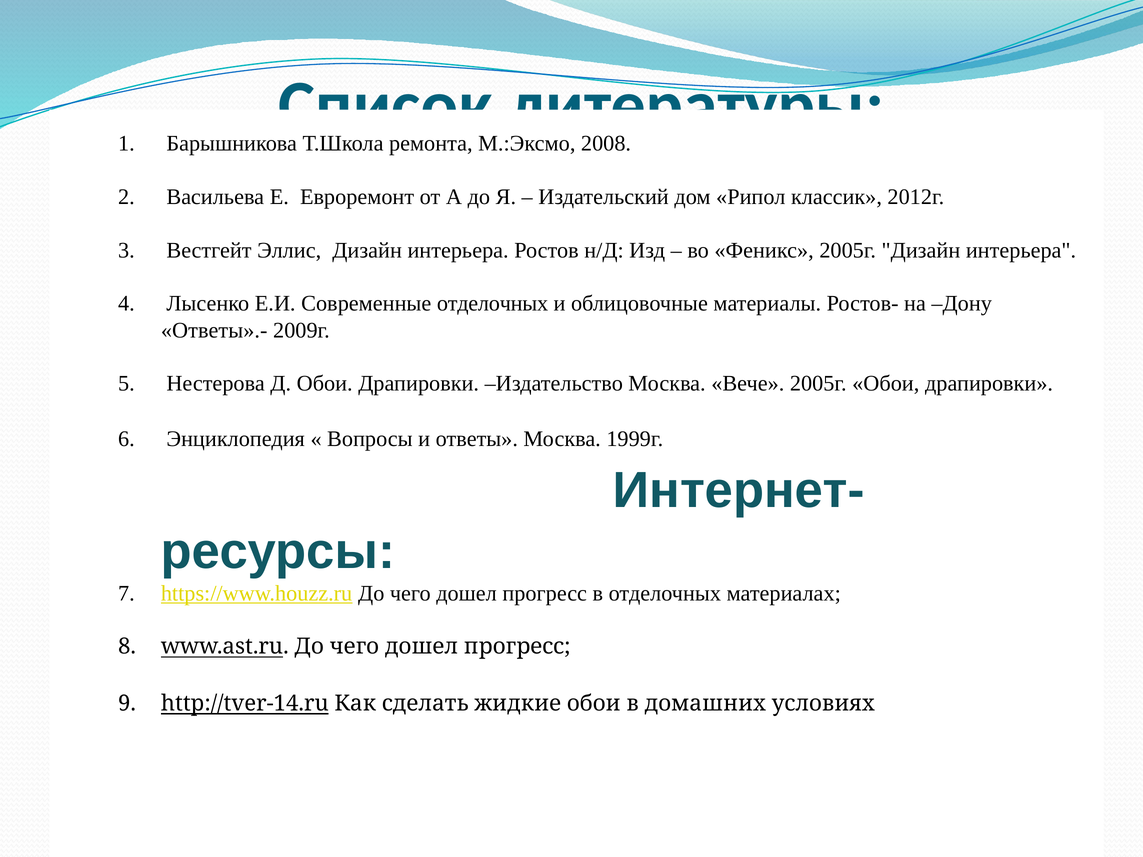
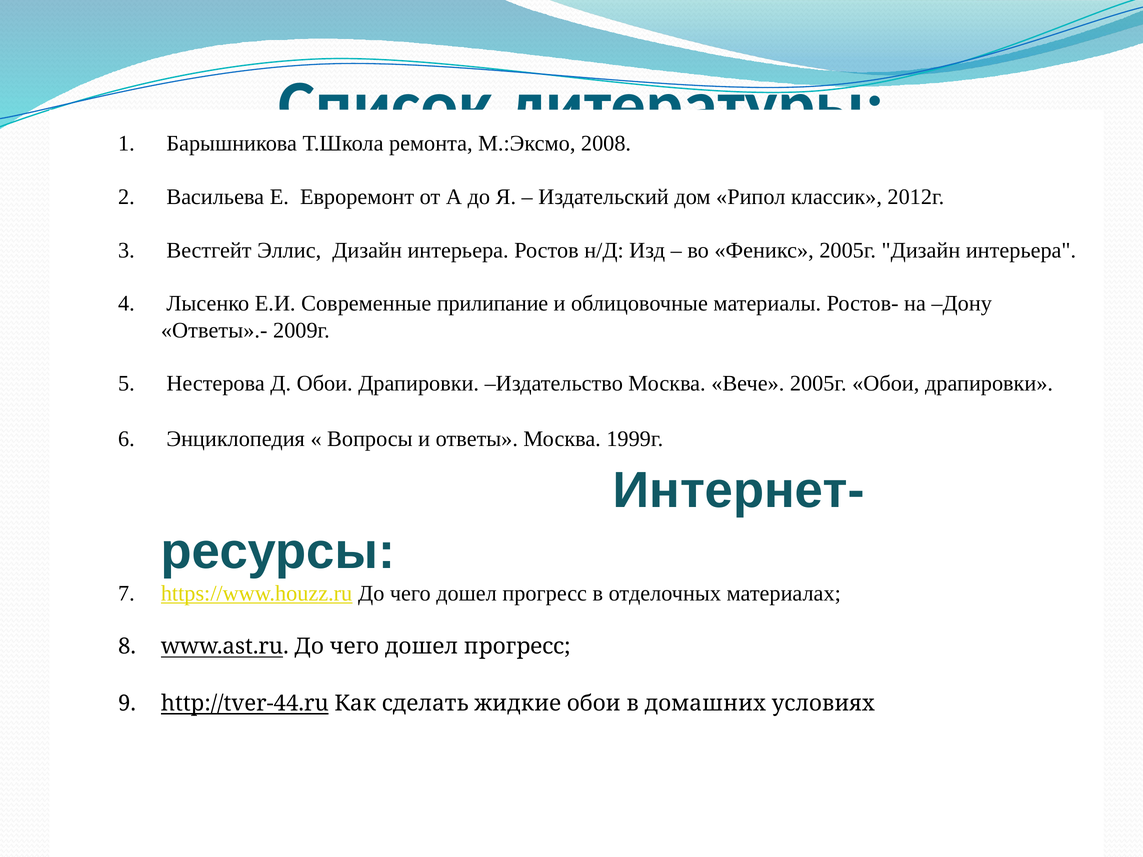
Современные отделочных: отделочных -> прилипание (493, 304)
http://tver-14.ru: http://tver-14.ru -> http://tver-44.ru (245, 704)
